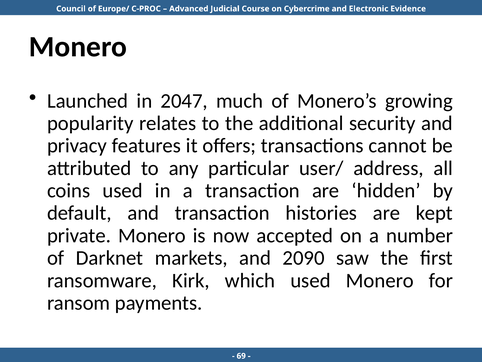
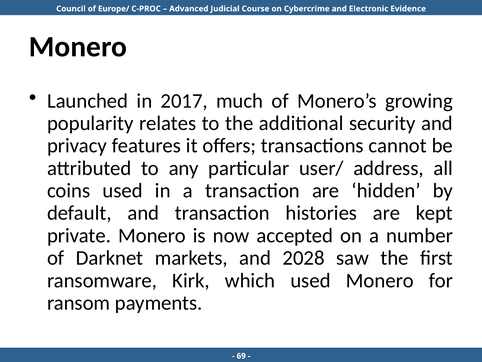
2047: 2047 -> 2017 (184, 101)
2090: 2090 -> 2028 (304, 258)
